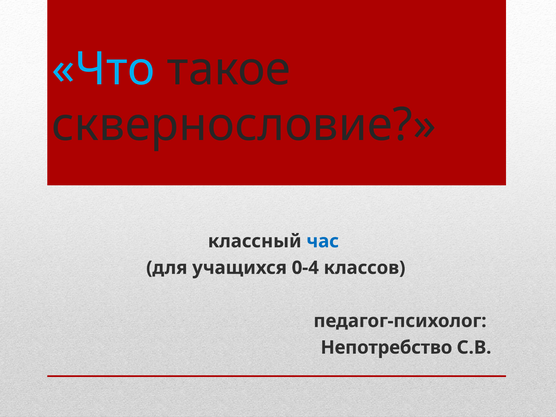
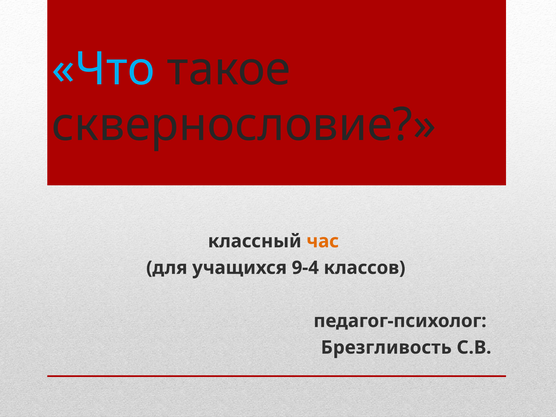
час colour: blue -> orange (323, 241)
0-4: 0-4 -> 9-4 (305, 268)
Непотребство: Непотребство -> Брезгливость (386, 348)
